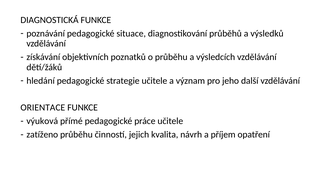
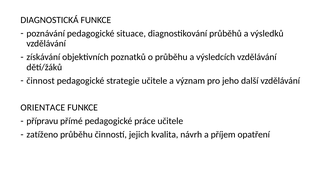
hledání: hledání -> činnost (41, 81)
výuková: výuková -> přípravu (42, 121)
